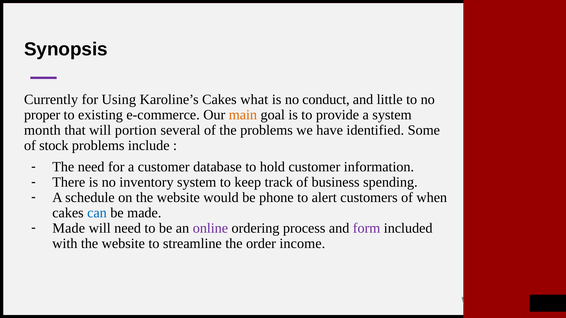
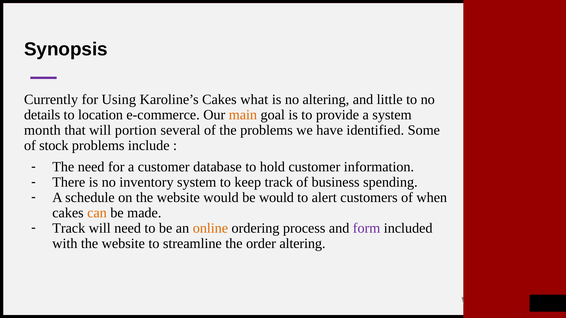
no conduct: conduct -> altering (326, 100)
proper: proper -> details (42, 115)
existing: existing -> location (101, 115)
be phone: phone -> would (276, 198)
can colour: blue -> orange (97, 213)
Made: Made -> Track (69, 228)
online colour: purple -> orange (210, 228)
order income: income -> altering (302, 244)
